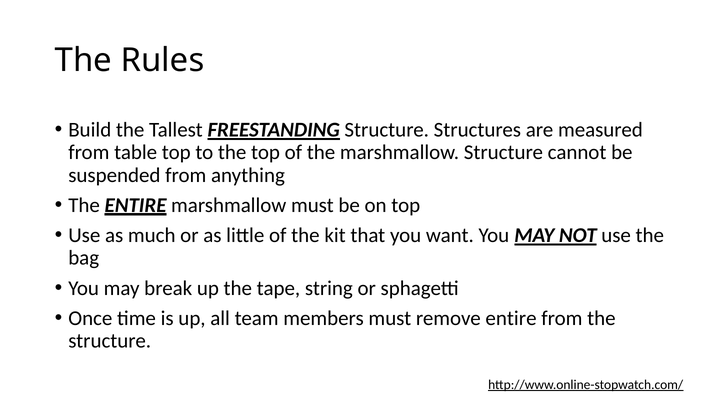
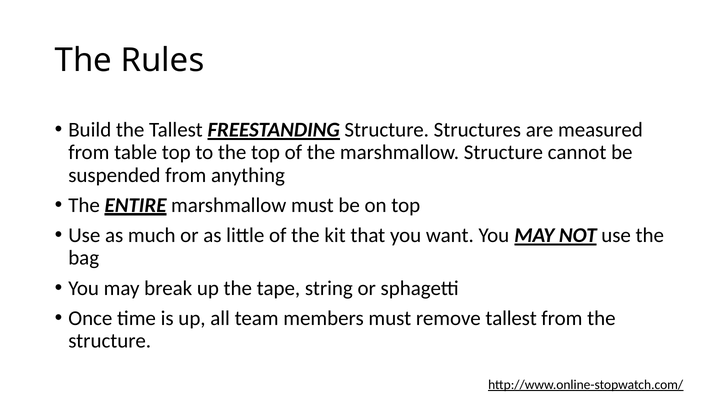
remove entire: entire -> tallest (511, 318)
